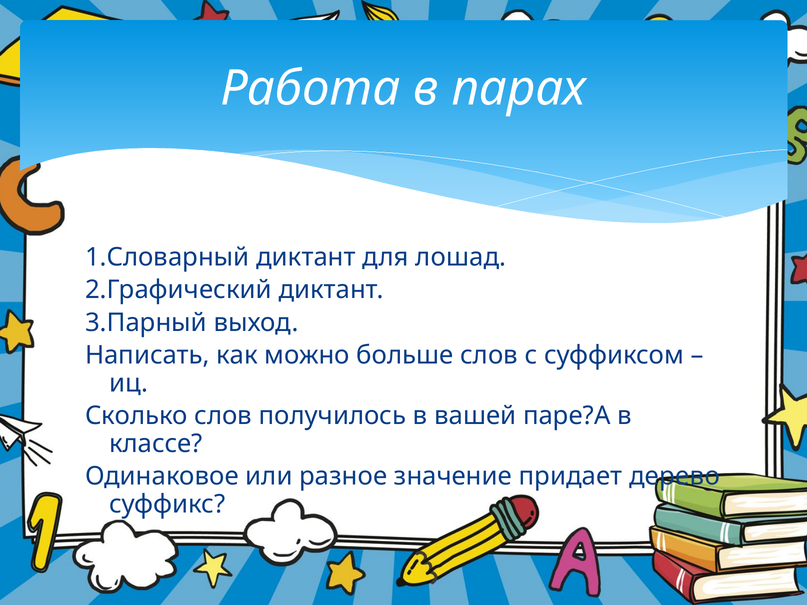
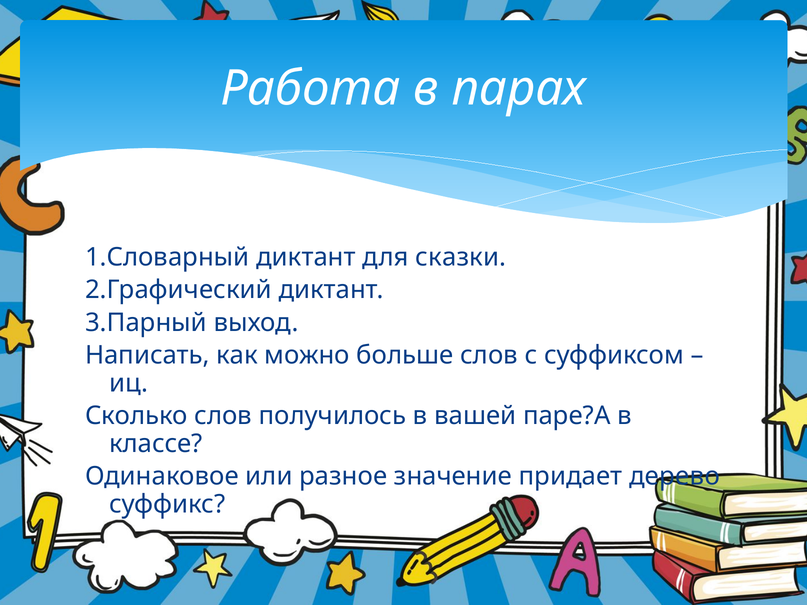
лошад: лошад -> сказки (461, 257)
